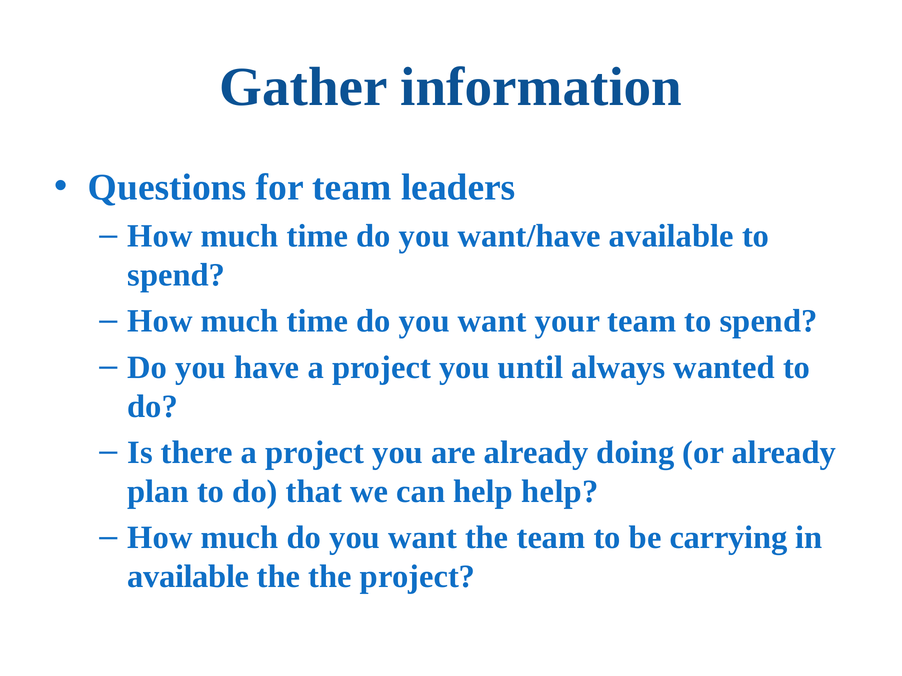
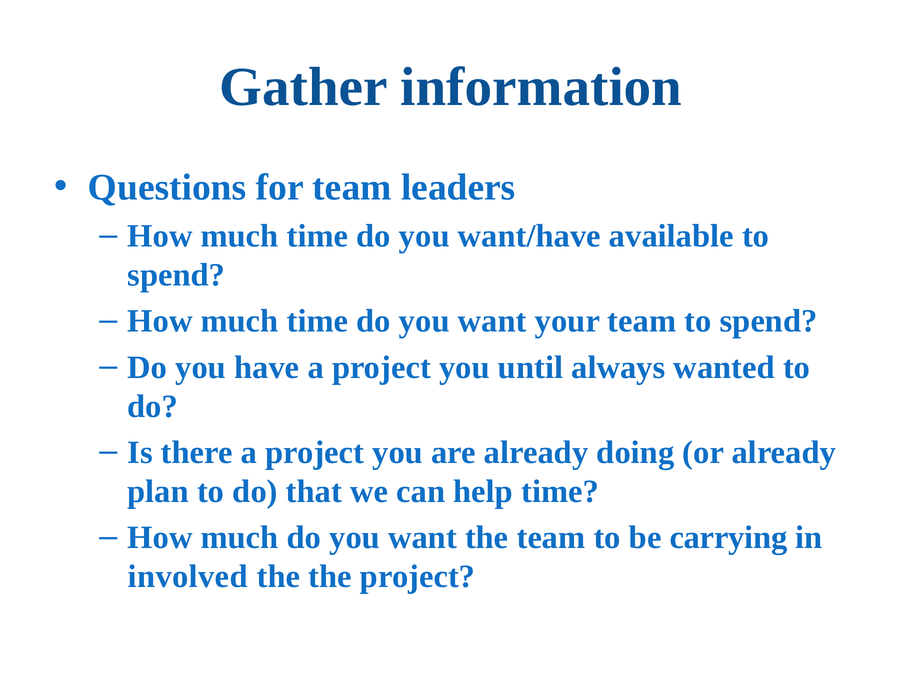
help help: help -> time (560, 492)
available: available -> involved (188, 577)
